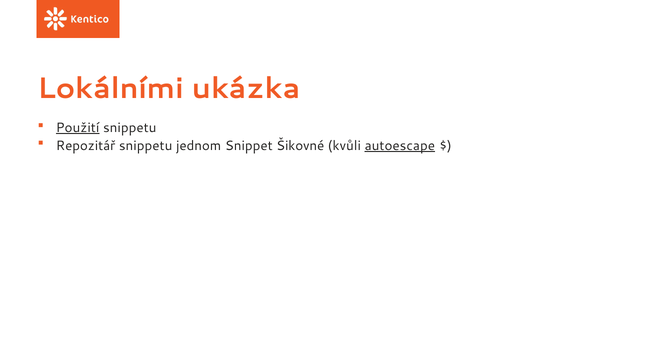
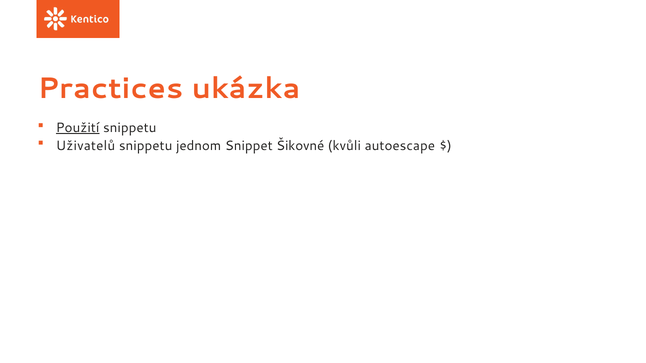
Lokálními: Lokálními -> Practices (110, 88)
Repozitář: Repozitář -> Uživatelů (85, 146)
autoescape underline: present -> none (400, 146)
